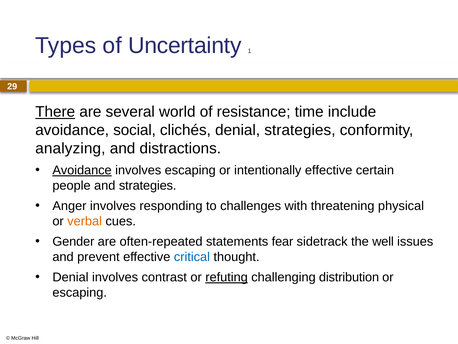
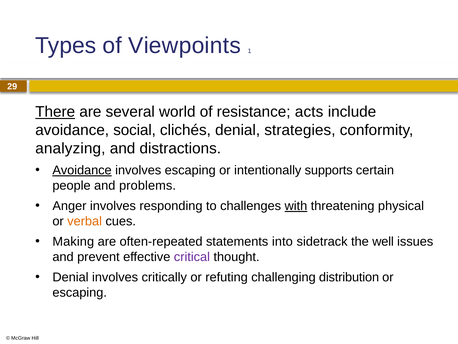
Uncertainty: Uncertainty -> Viewpoints (185, 45)
time: time -> acts (309, 112)
intentionally effective: effective -> supports (329, 170)
and strategies: strategies -> problems (148, 185)
with underline: none -> present (296, 206)
Gender: Gender -> Making (73, 241)
fear: fear -> into (282, 241)
critical colour: blue -> purple (192, 257)
contrast: contrast -> critically (164, 277)
refuting underline: present -> none (227, 277)
